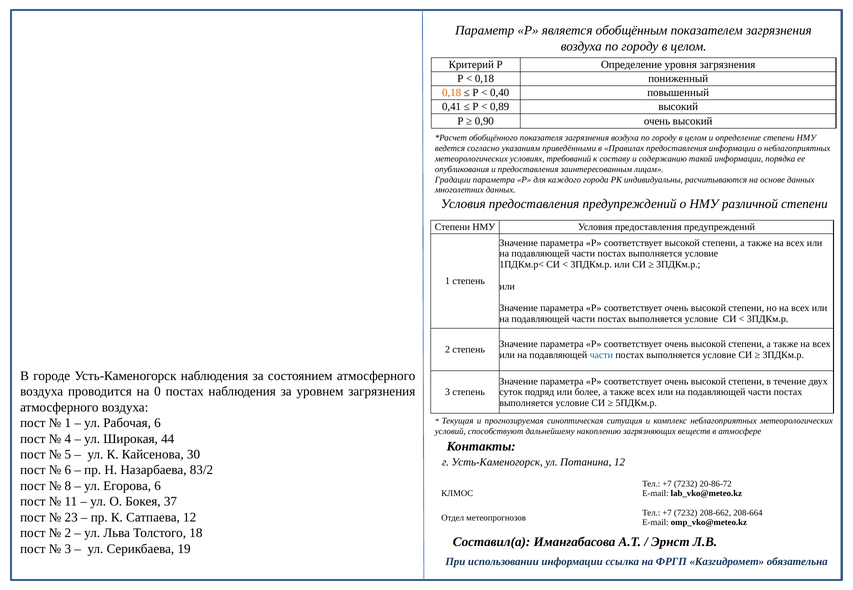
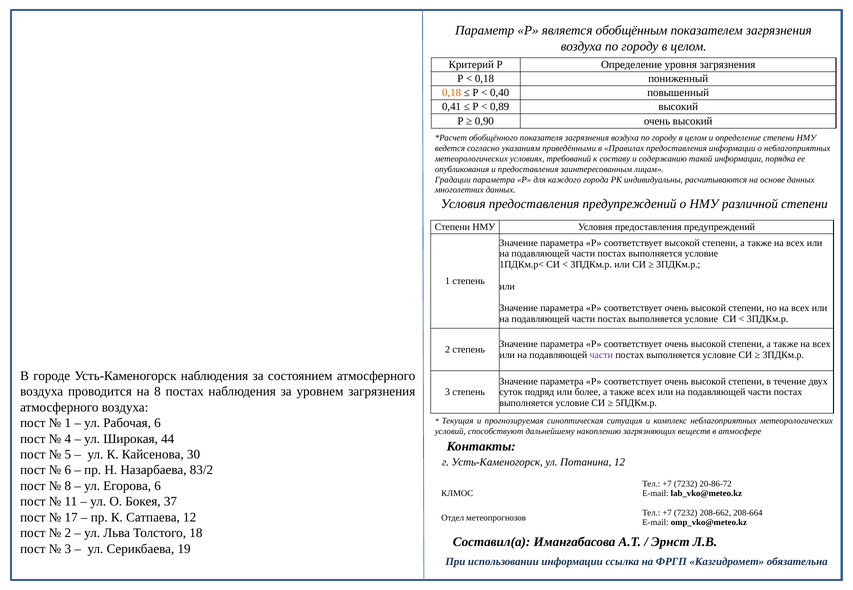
части colour: blue -> purple (601, 355)
на 0: 0 -> 8 (158, 392)
23: 23 -> 17 (71, 518)
